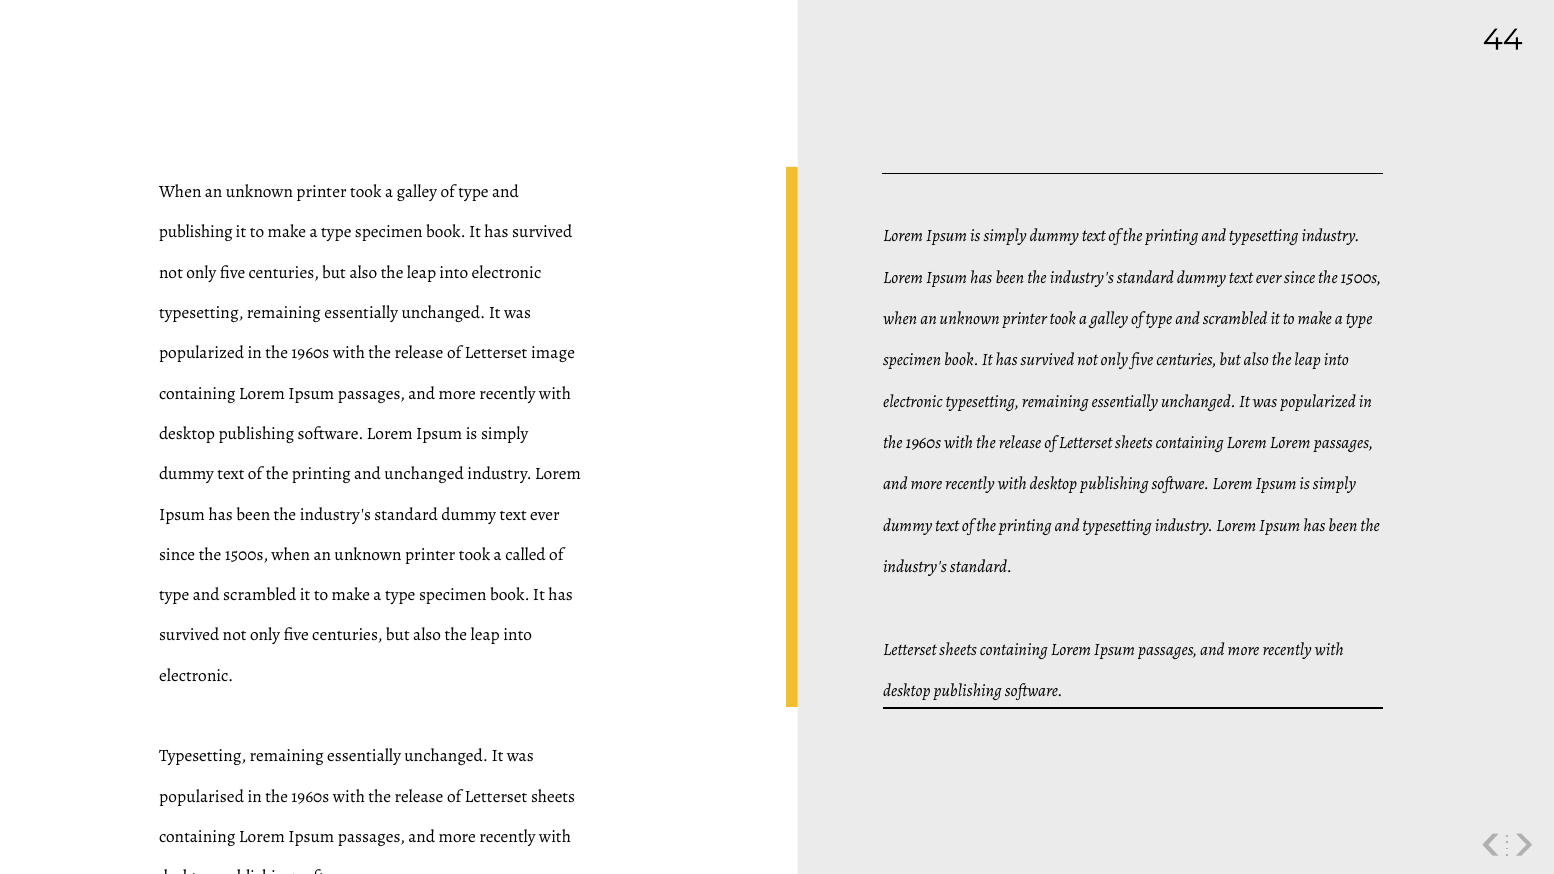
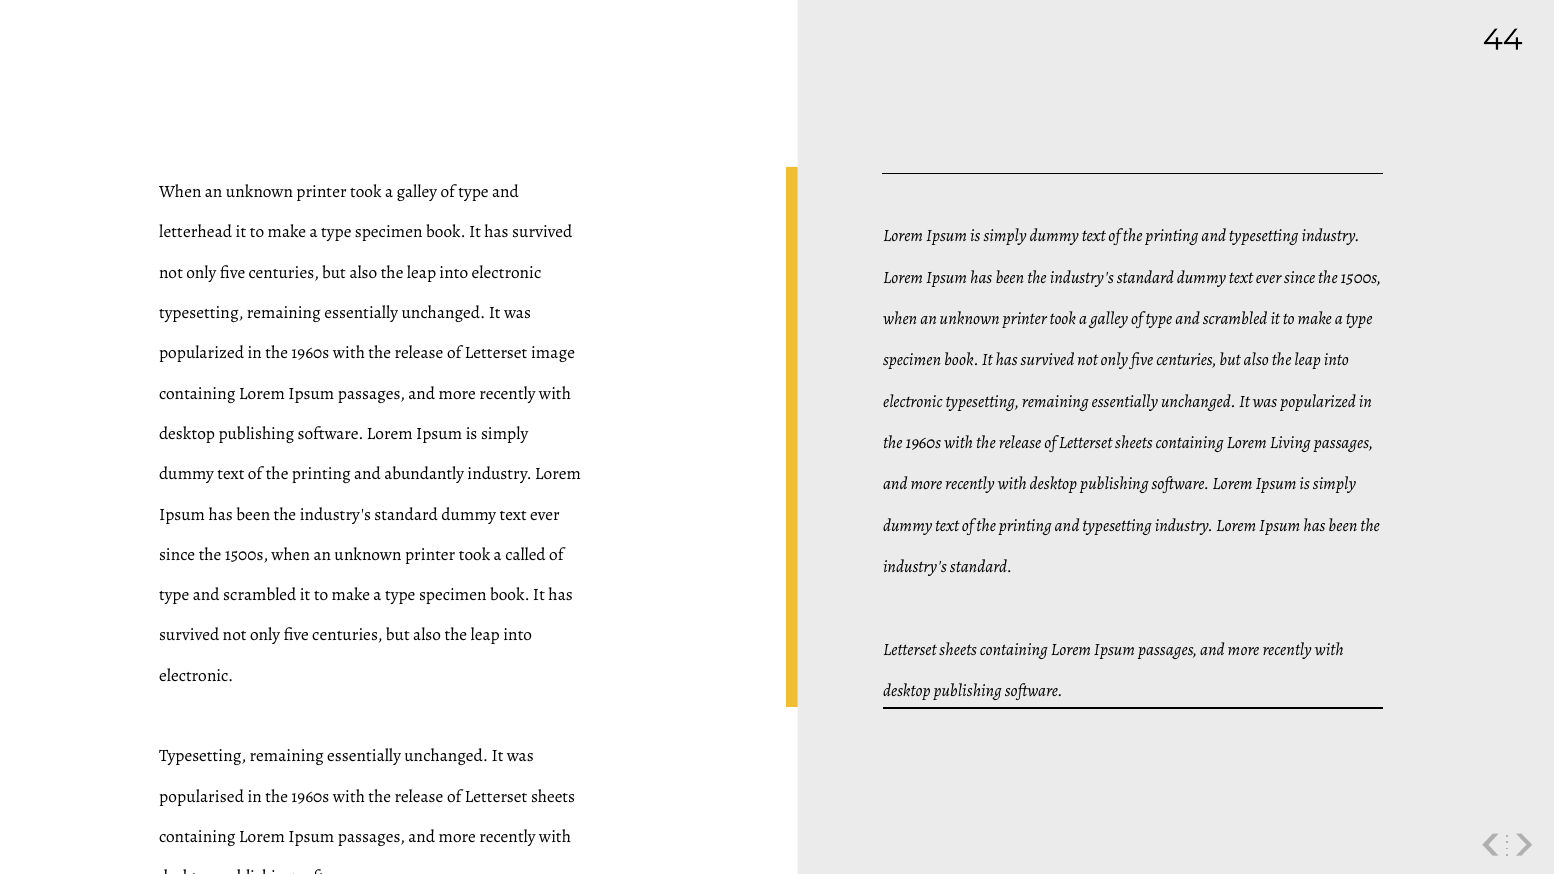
publishing: publishing -> letterhead (196, 232)
Lorem Lorem: Lorem -> Living (1290, 443)
and unchanged: unchanged -> abundantly (424, 474)
